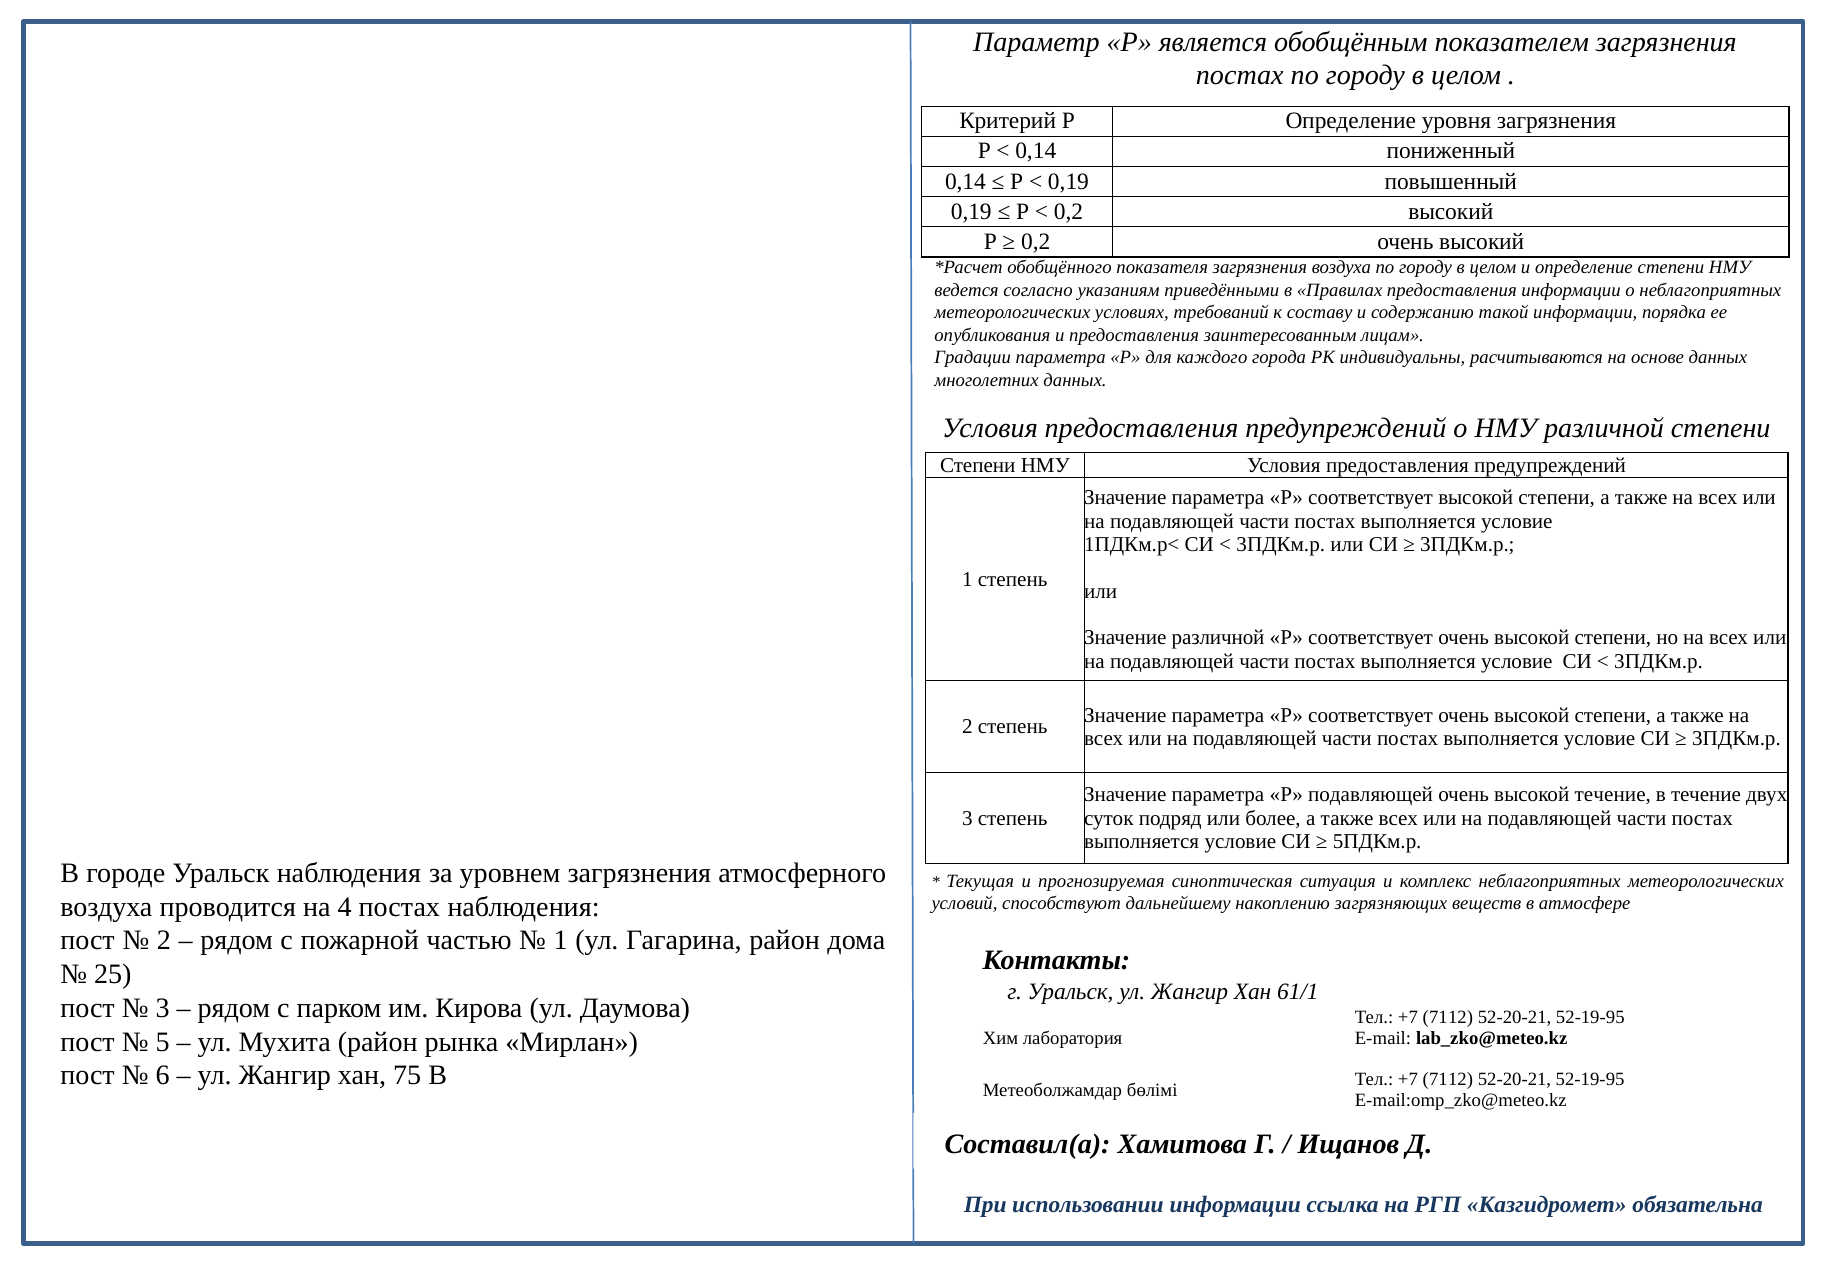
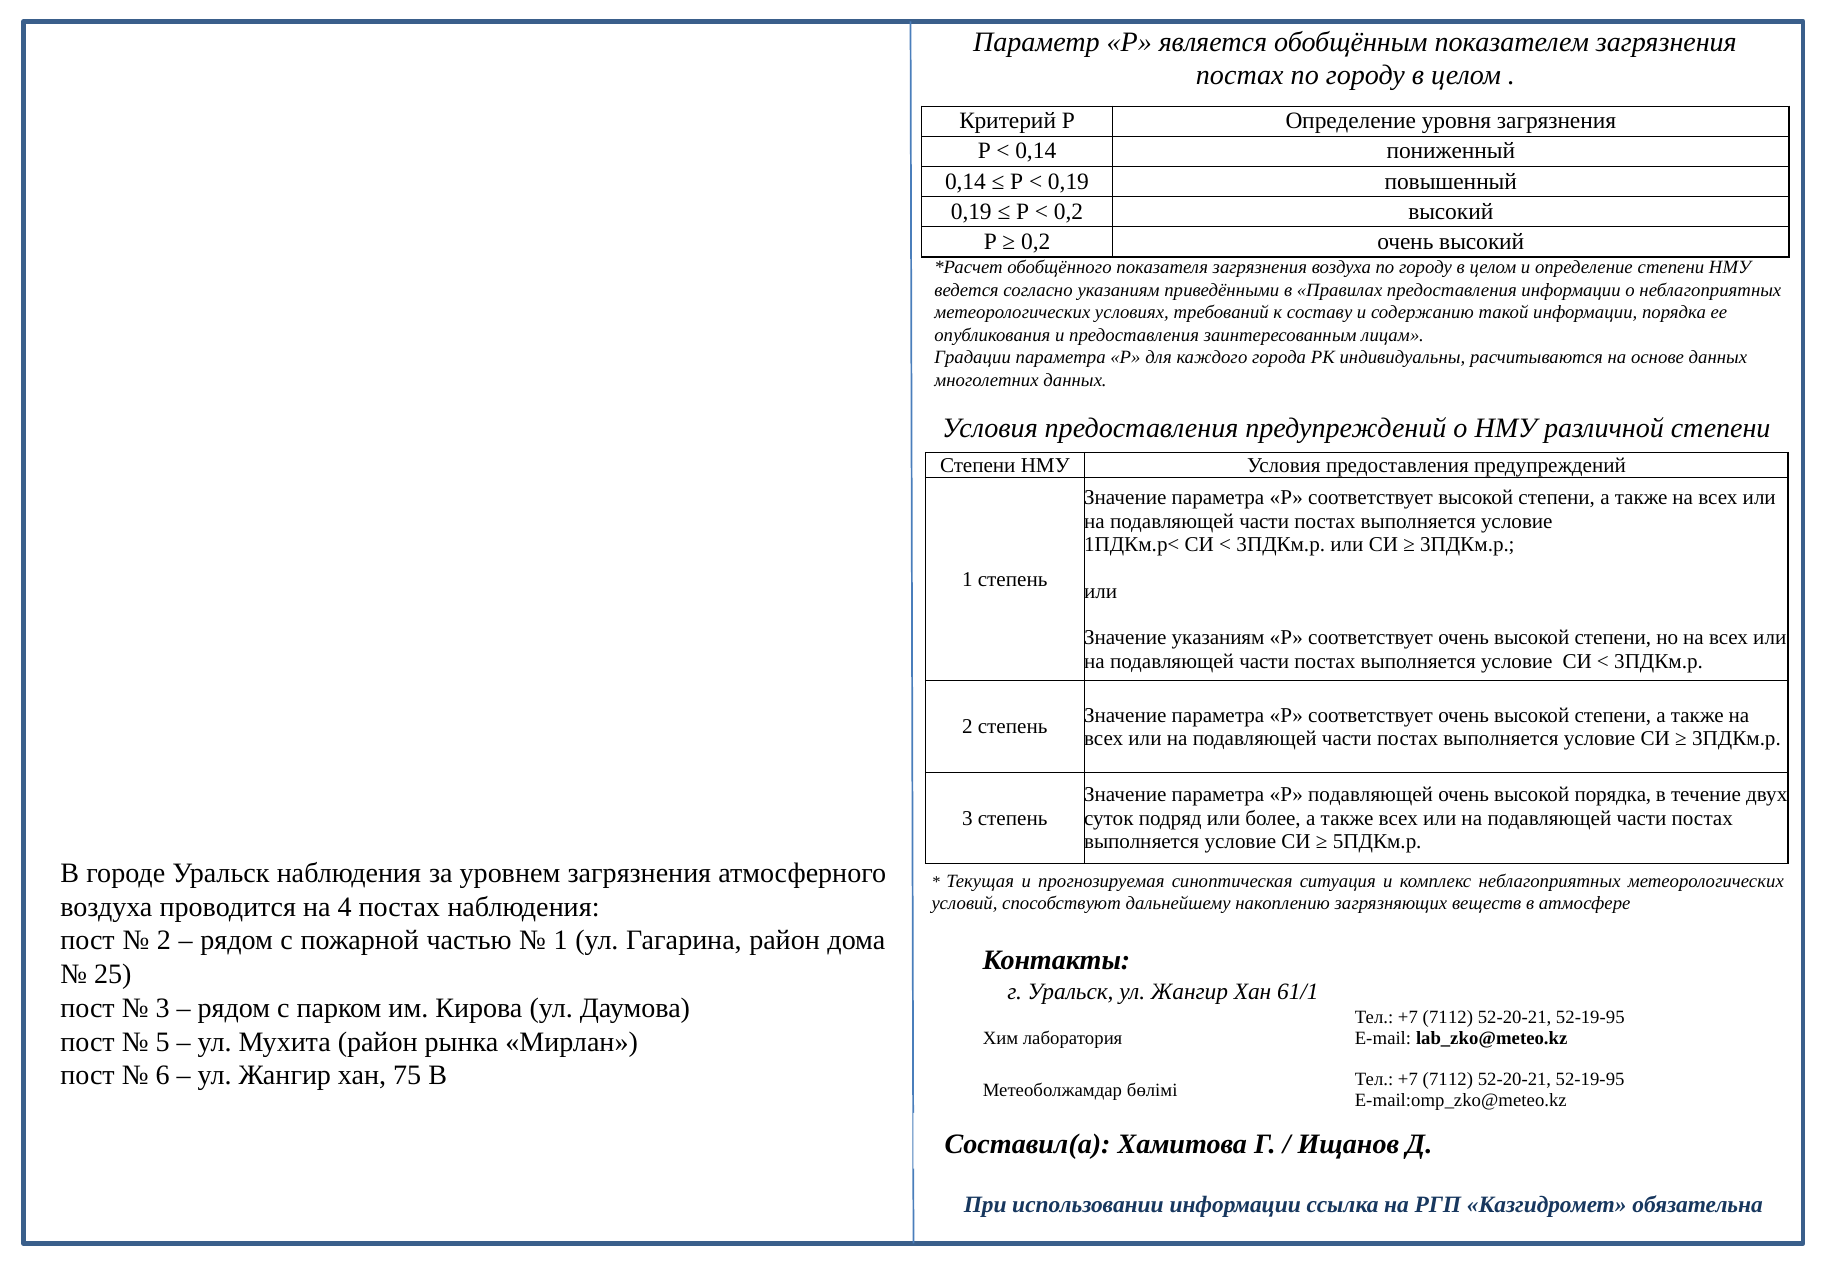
Значение различной: различной -> указаниям (1218, 638)
высокой течение: течение -> порядка (1613, 795)
